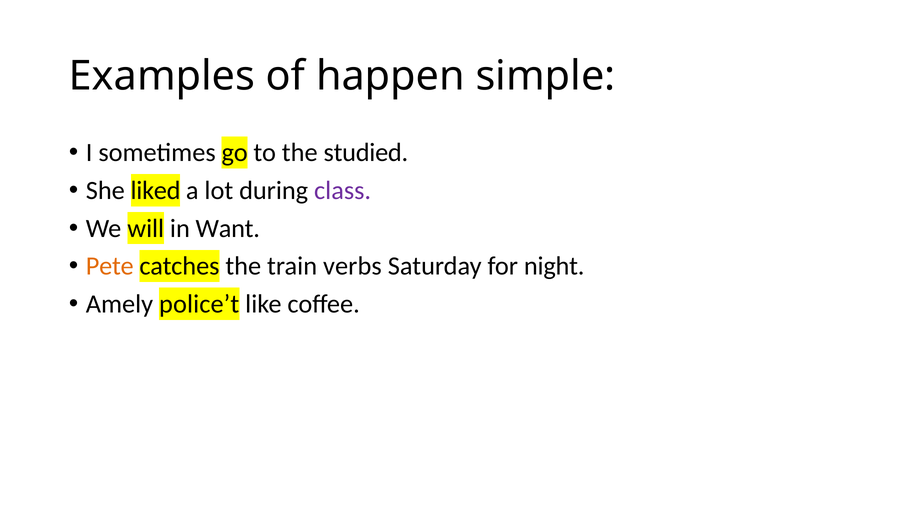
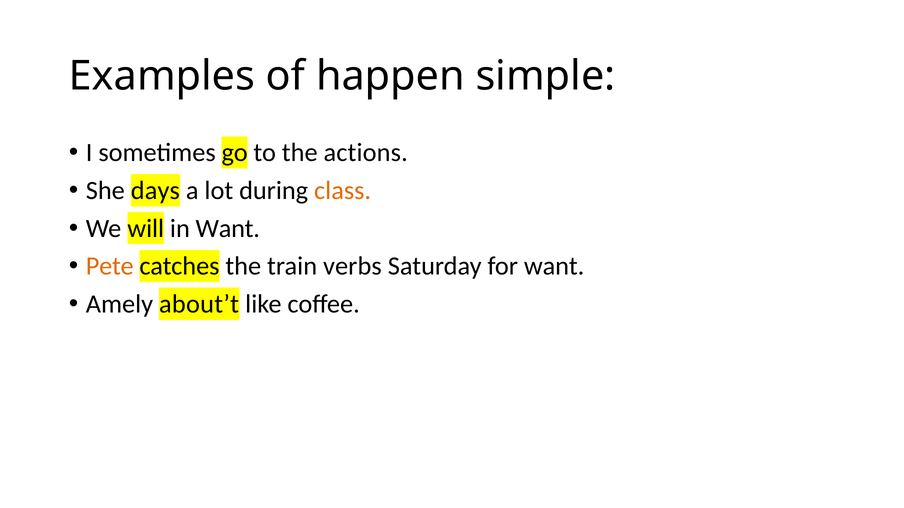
studied: studied -> actions (366, 153)
liked: liked -> days (155, 191)
class colour: purple -> orange (343, 191)
for night: night -> want (554, 267)
police’t: police’t -> about’t (199, 304)
